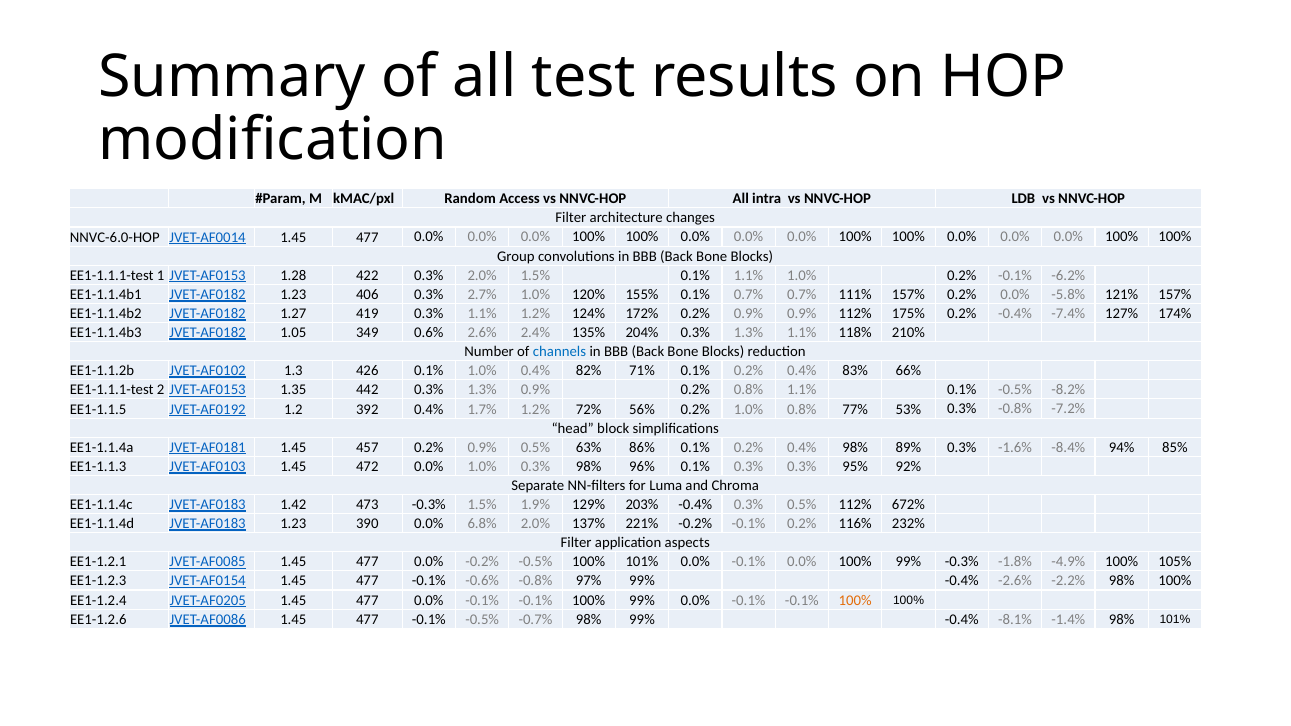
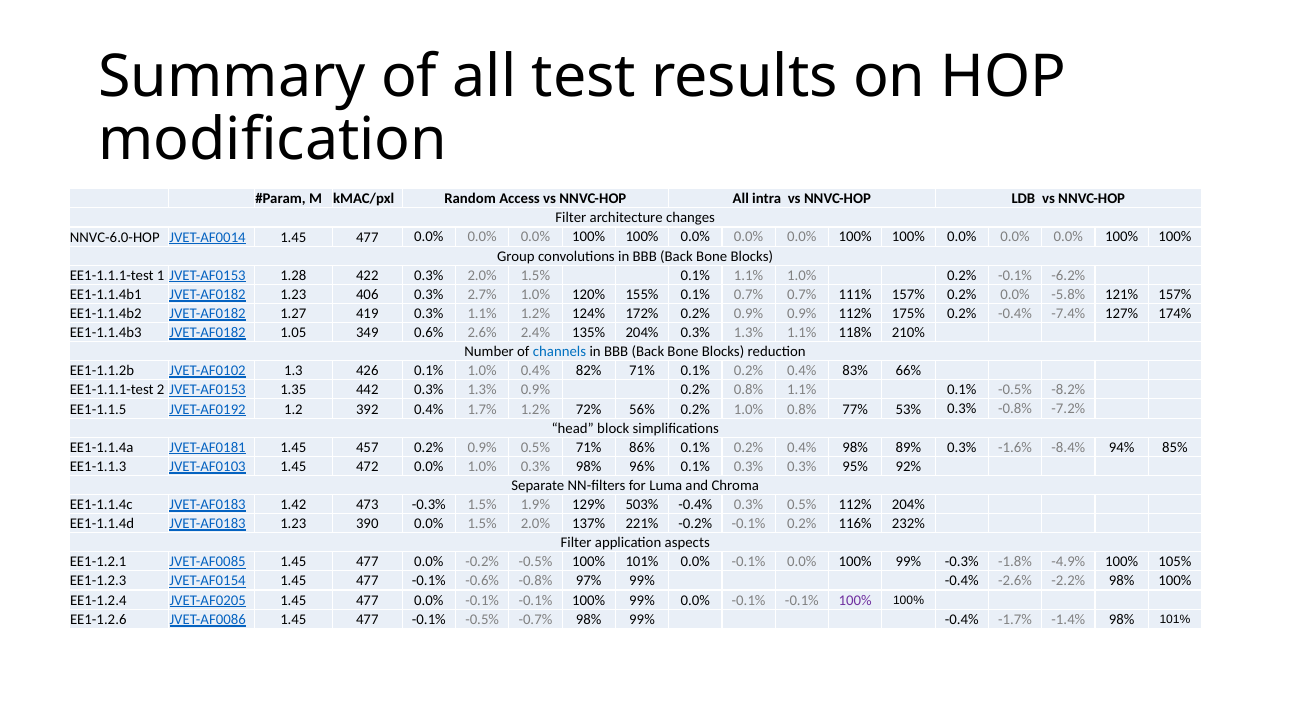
0.5% 63%: 63% -> 71% (589, 447)
203%: 203% -> 503% (642, 505)
112% 672%: 672% -> 204% (908, 505)
0.0% 6.8%: 6.8% -> 1.5% (482, 524)
100% colour: orange -> purple (855, 600)
-8.1%: -8.1% -> -1.7% (1015, 620)
